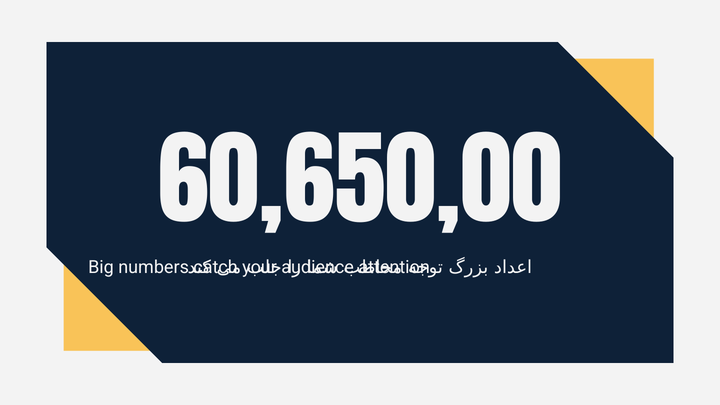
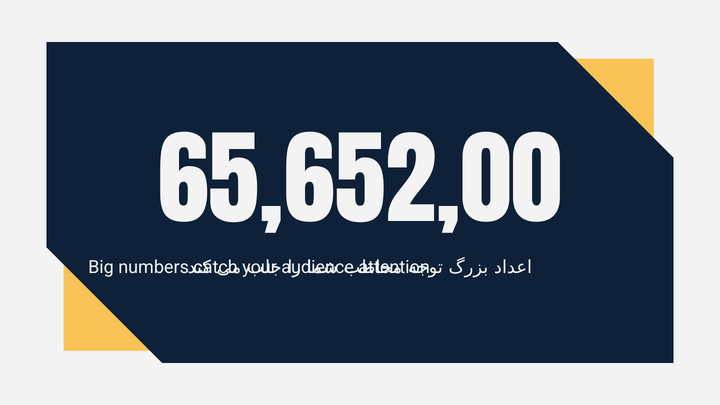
60,650,00: 60,650,00 -> 65,652,00 (360, 187)
